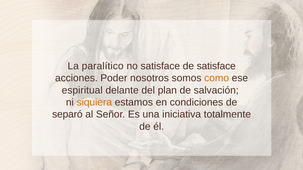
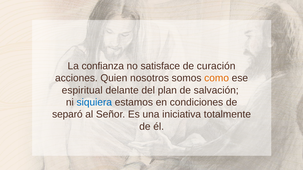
paralítico: paralítico -> confianza (103, 66)
de satisface: satisface -> curación (216, 66)
Poder: Poder -> Quien (114, 78)
siquiera colour: orange -> blue (94, 103)
